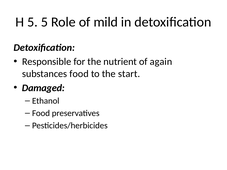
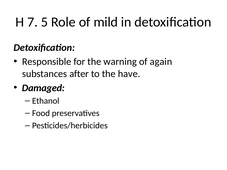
H 5: 5 -> 7 (33, 22)
nutrient: nutrient -> warning (120, 62)
substances food: food -> after (79, 74)
start: start -> have (129, 74)
